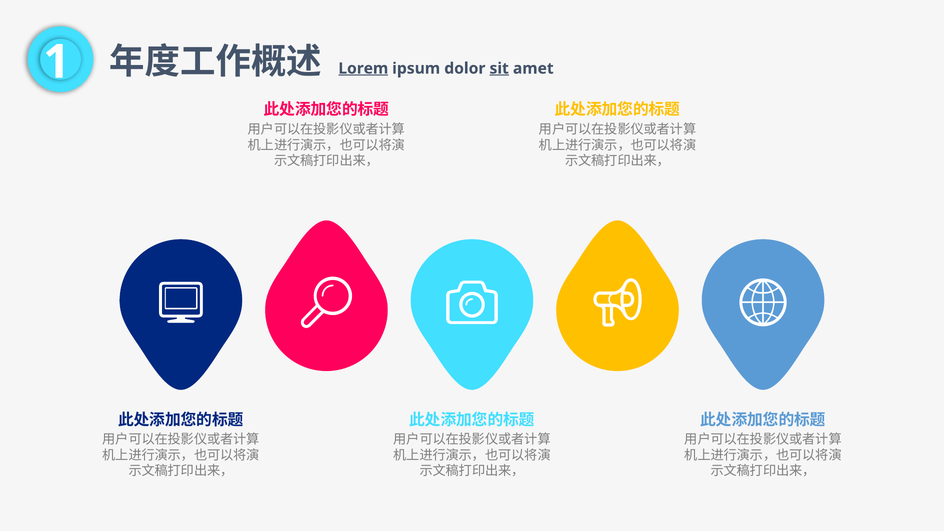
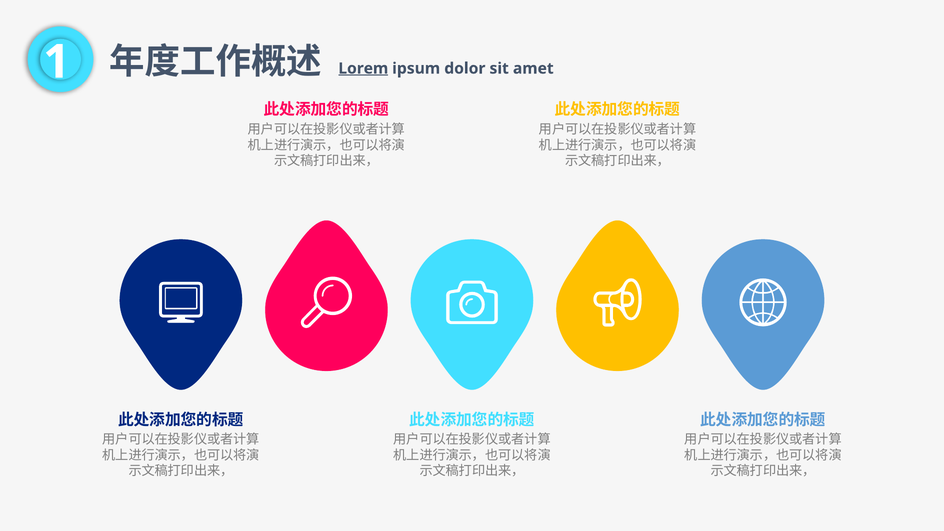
sit underline: present -> none (499, 68)
